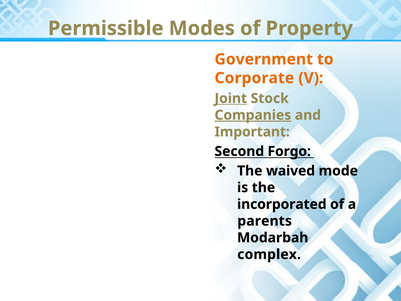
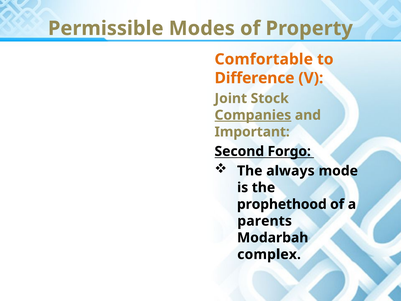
Government: Government -> Comfortable (264, 59)
Corporate: Corporate -> Difference (254, 78)
Joint underline: present -> none (231, 98)
waived: waived -> always (290, 171)
incorporated: incorporated -> prophethood (282, 204)
